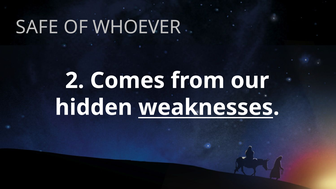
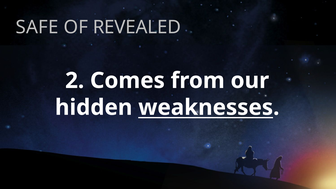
WHOEVER: WHOEVER -> REVEALED (137, 27)
